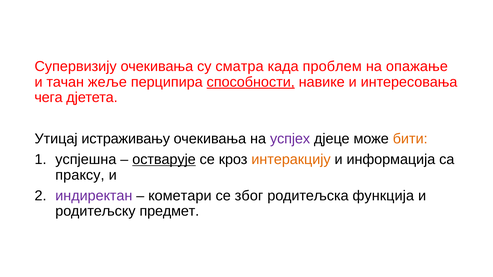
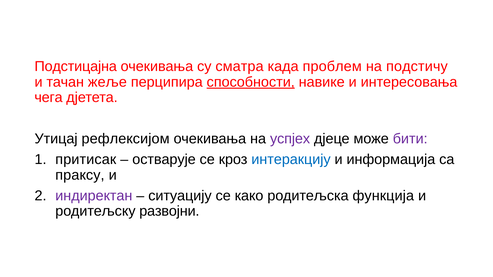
Супервизију: Супервизију -> Подстицајна (76, 67)
опажање: опажање -> подстичу (417, 67)
истраживању: истраживању -> рефлексијом (126, 139)
бити colour: orange -> purple (410, 139)
успјешна: успјешна -> притисак (86, 160)
остварује underline: present -> none (164, 160)
интеракцију colour: orange -> blue (291, 160)
кометари: кометари -> ситуацију (180, 196)
због: због -> како (249, 196)
предмет: предмет -> развојни (169, 211)
